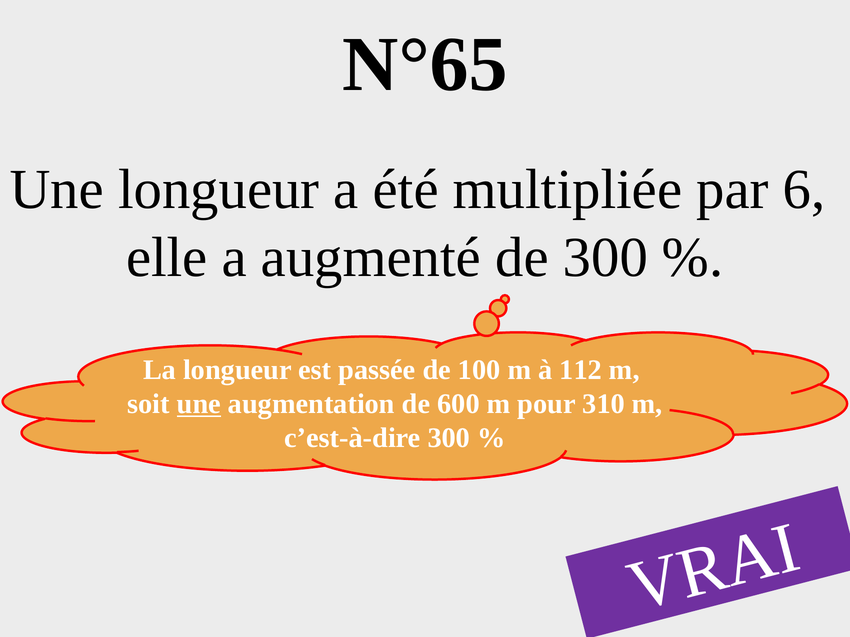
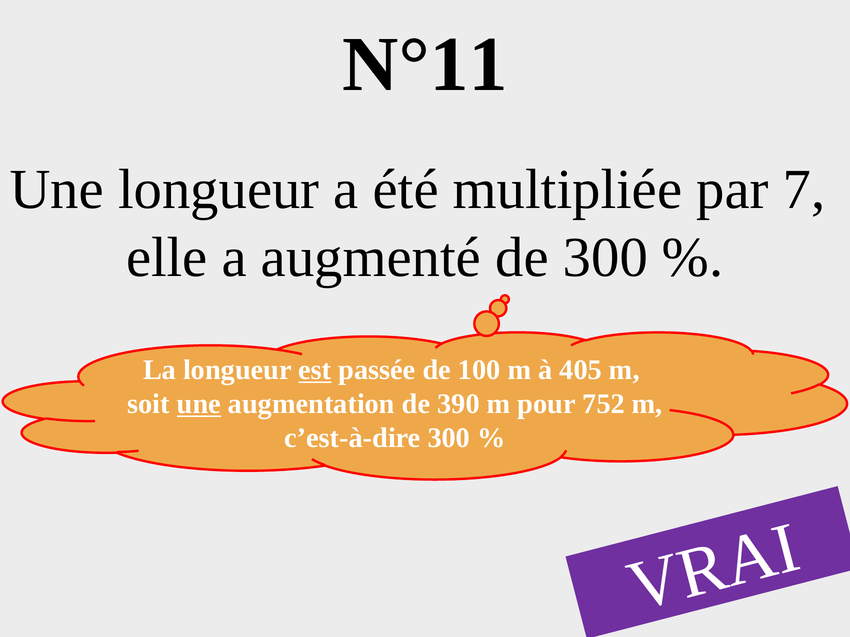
N°65: N°65 -> N°11 (425, 64)
6: 6 -> 7 (804, 190)
est underline: none -> present (315, 370)
112: 112 -> 405 (581, 370)
600: 600 -> 390 (459, 404)
310: 310 -> 752 (604, 404)
